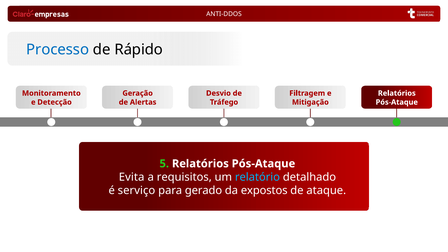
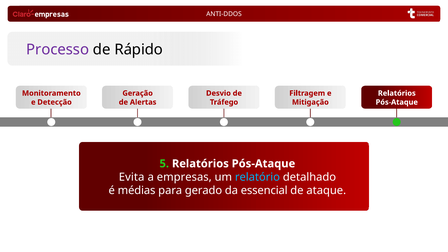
Processo colour: blue -> purple (58, 50)
requisitos: requisitos -> empresas (184, 177)
serviço: serviço -> médias (137, 191)
expostos: expostos -> essencial (264, 191)
